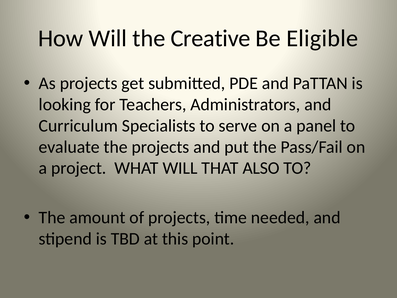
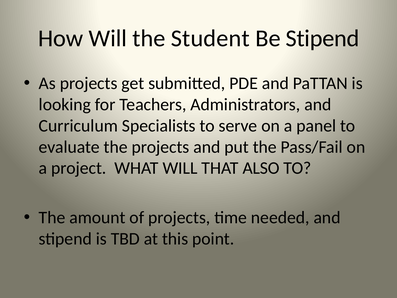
Creative: Creative -> Student (210, 38)
Be Eligible: Eligible -> Stipend (323, 38)
